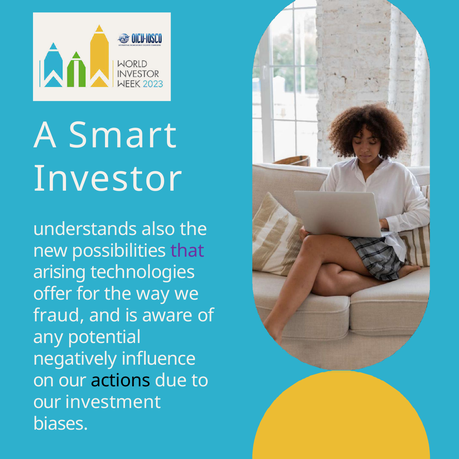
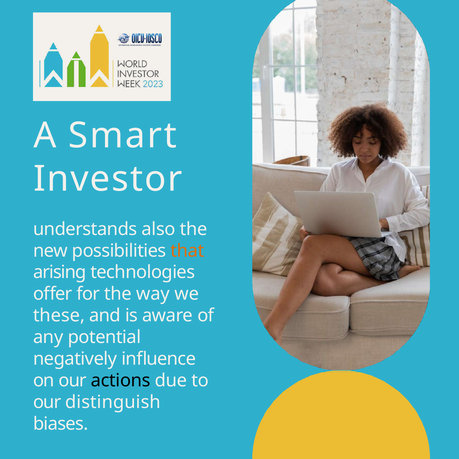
that colour: purple -> orange (187, 251)
fraud: fraud -> these (59, 316)
investment: investment -> distinguish (113, 402)
